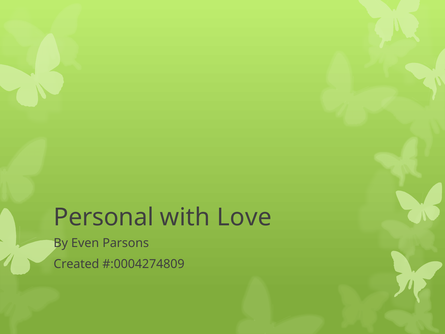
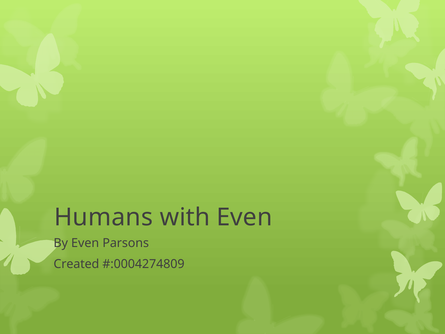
Personal: Personal -> Humans (103, 217)
with Love: Love -> Even (244, 217)
